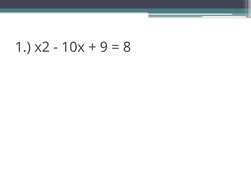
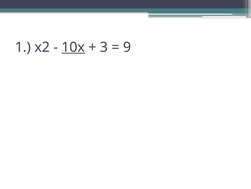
10x underline: none -> present (73, 47)
9: 9 -> 3 (104, 47)
8: 8 -> 9 (127, 47)
